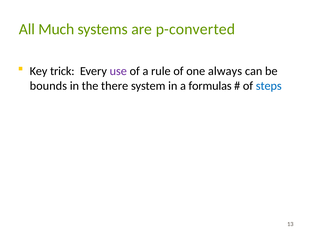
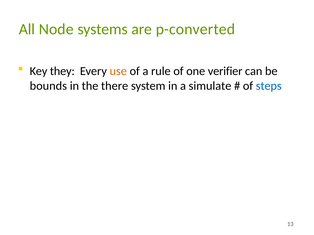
Much: Much -> Node (56, 29)
trick: trick -> they (62, 71)
use colour: purple -> orange (118, 71)
always: always -> verifier (225, 71)
formulas: formulas -> simulate (210, 86)
